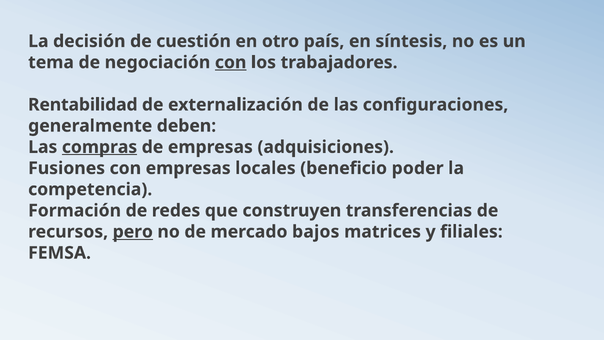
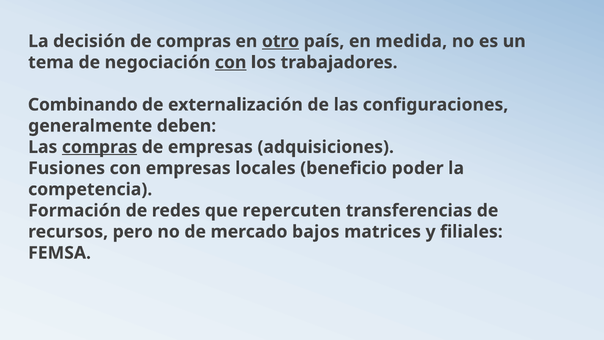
de cuestión: cuestión -> compras (194, 41)
otro underline: none -> present (281, 41)
síntesis: síntesis -> medida (411, 41)
Rentabilidad: Rentabilidad -> Combinando (83, 105)
construyen: construyen -> repercuten (292, 210)
pero underline: present -> none (133, 232)
